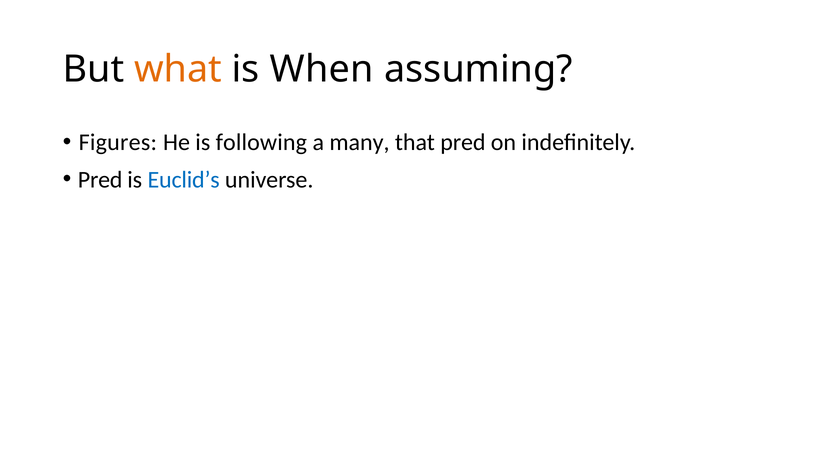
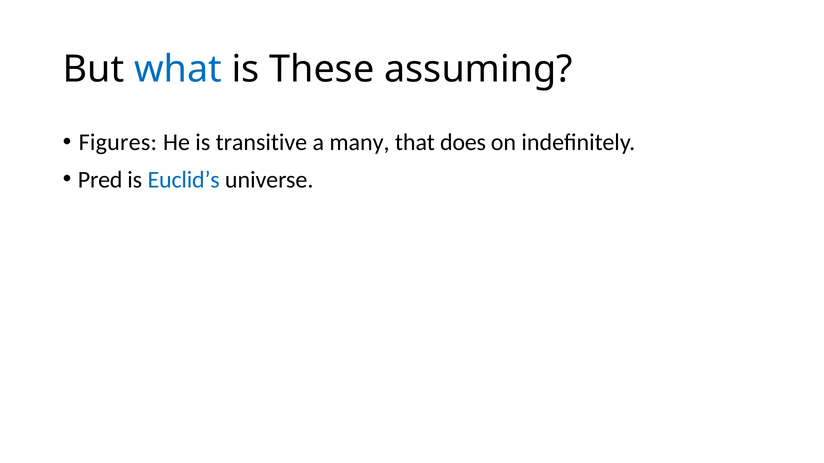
what colour: orange -> blue (178, 69)
When: When -> These (322, 69)
following: following -> transitive (261, 143)
that pred: pred -> does (463, 143)
